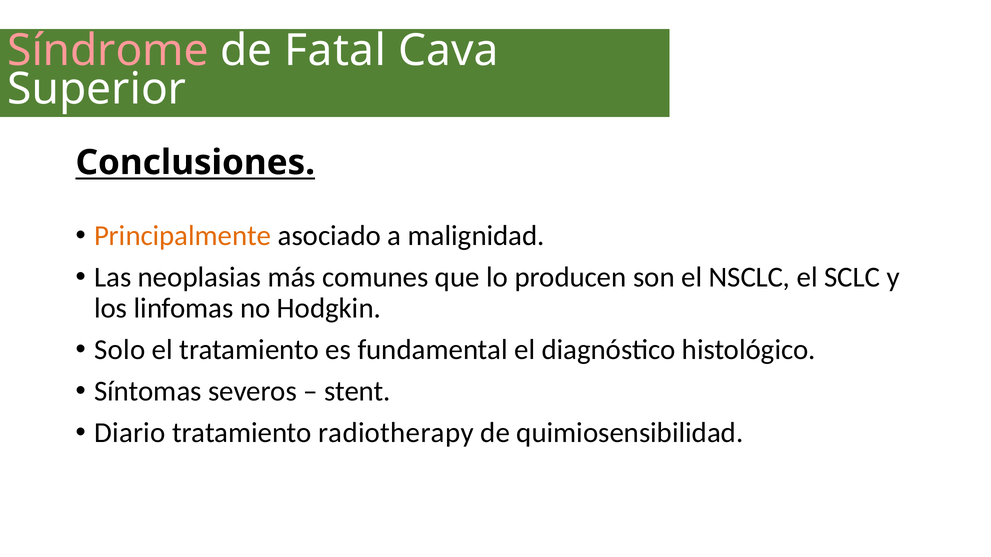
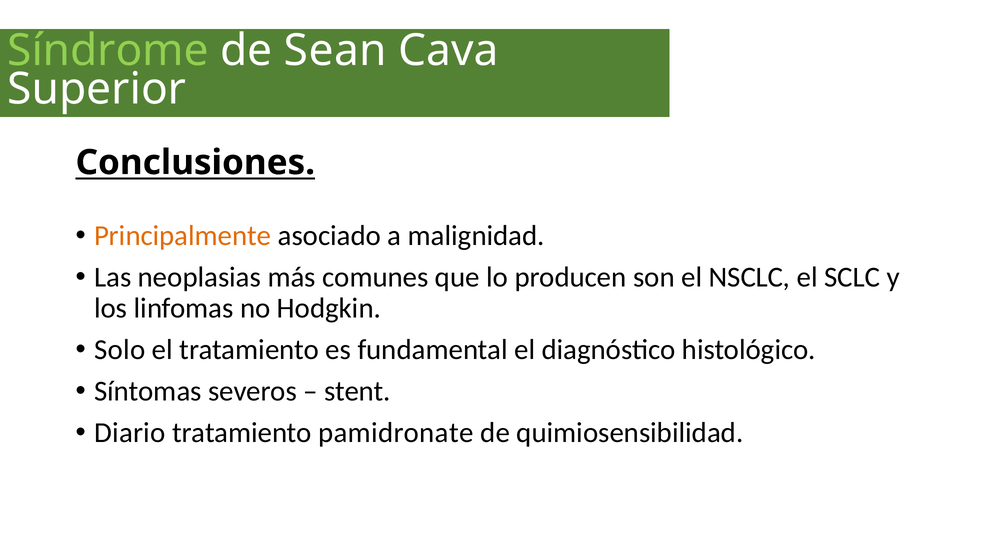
Síndrome colour: pink -> light green (108, 51)
Fatal: Fatal -> Sean (335, 51)
radiotherapy: radiotherapy -> pamidronate (396, 433)
